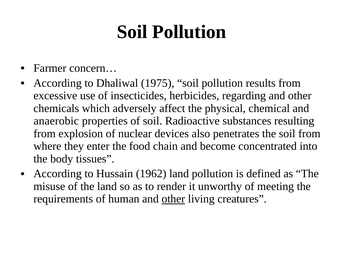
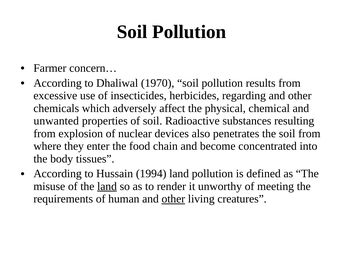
1975: 1975 -> 1970 (158, 83)
anaerobic: anaerobic -> unwanted (56, 121)
1962: 1962 -> 1994 (151, 174)
land underline: none -> present (107, 186)
